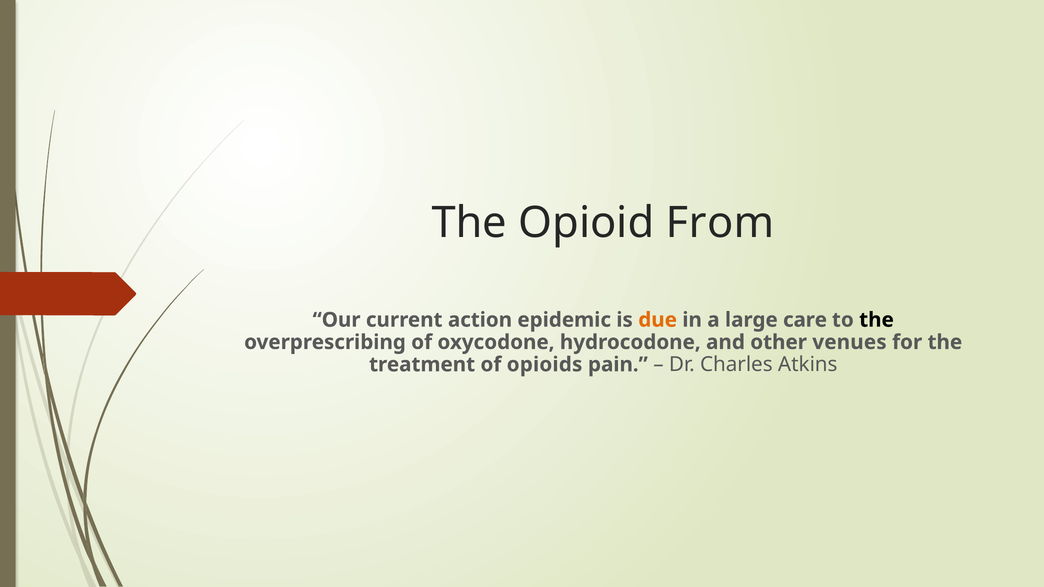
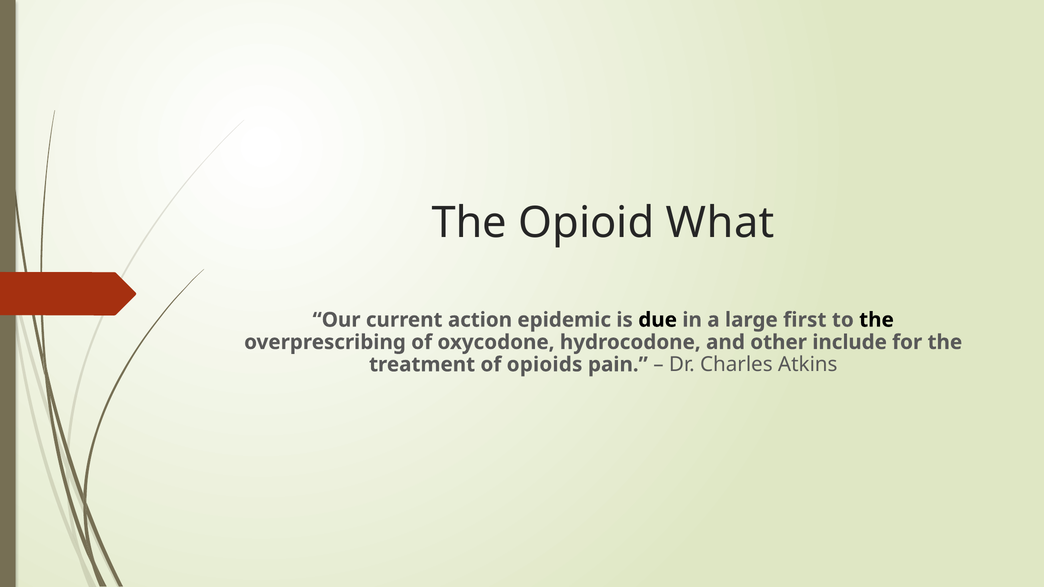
From: From -> What (720, 223)
due colour: orange -> black (658, 320)
care: care -> first (805, 320)
venues: venues -> include (850, 342)
